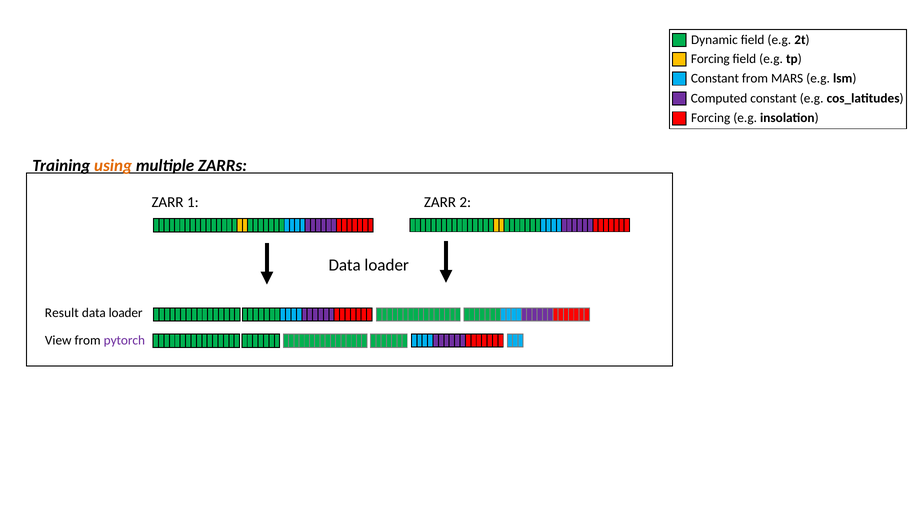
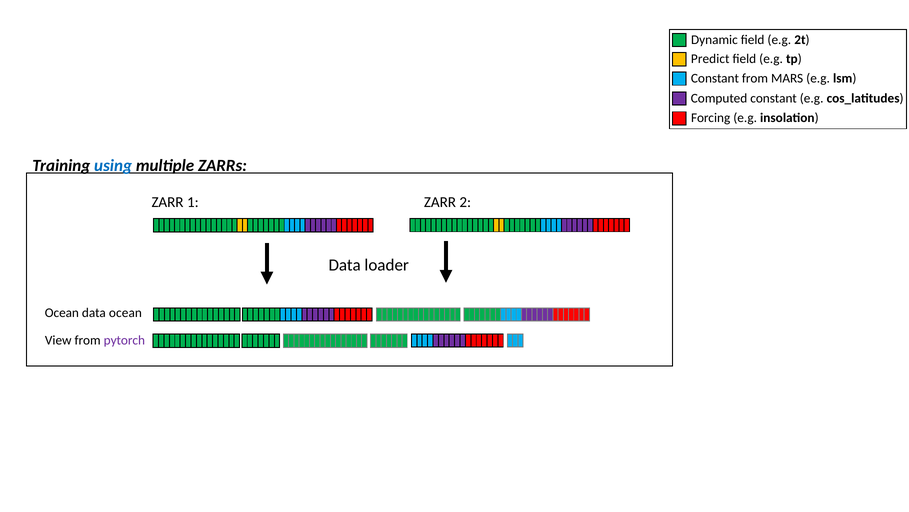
Forcing: Forcing -> Predict (710, 59)
using colour: orange -> blue (113, 165)
Result: Result -> Ocean (62, 312)
loader: loader -> ocean (125, 312)
